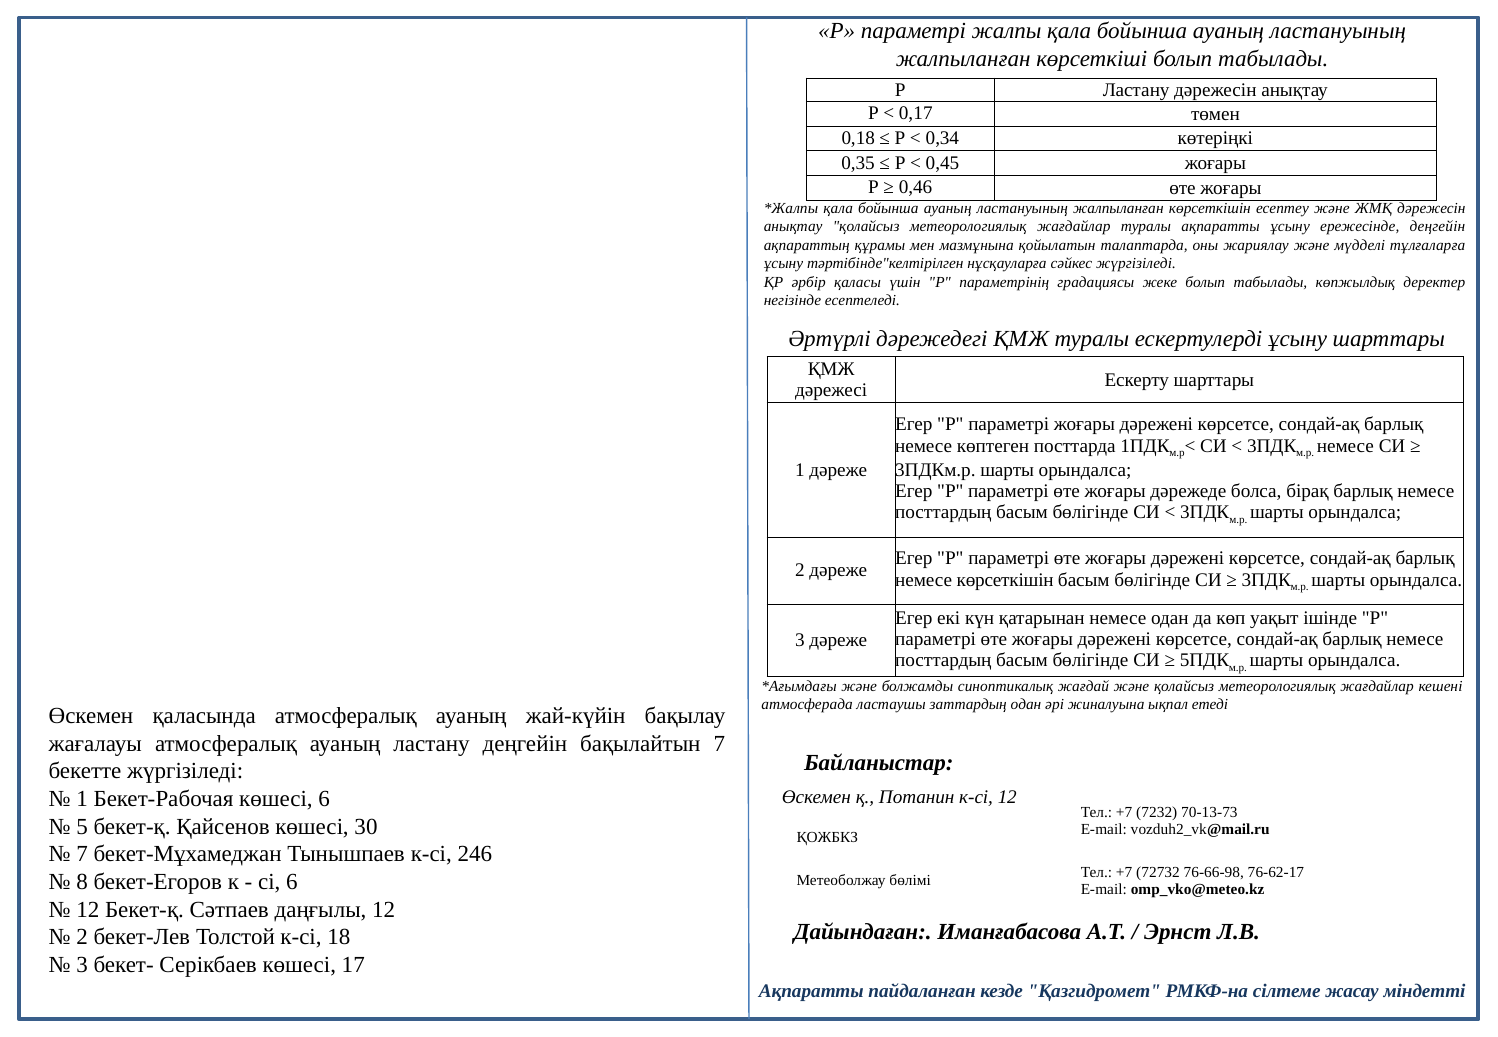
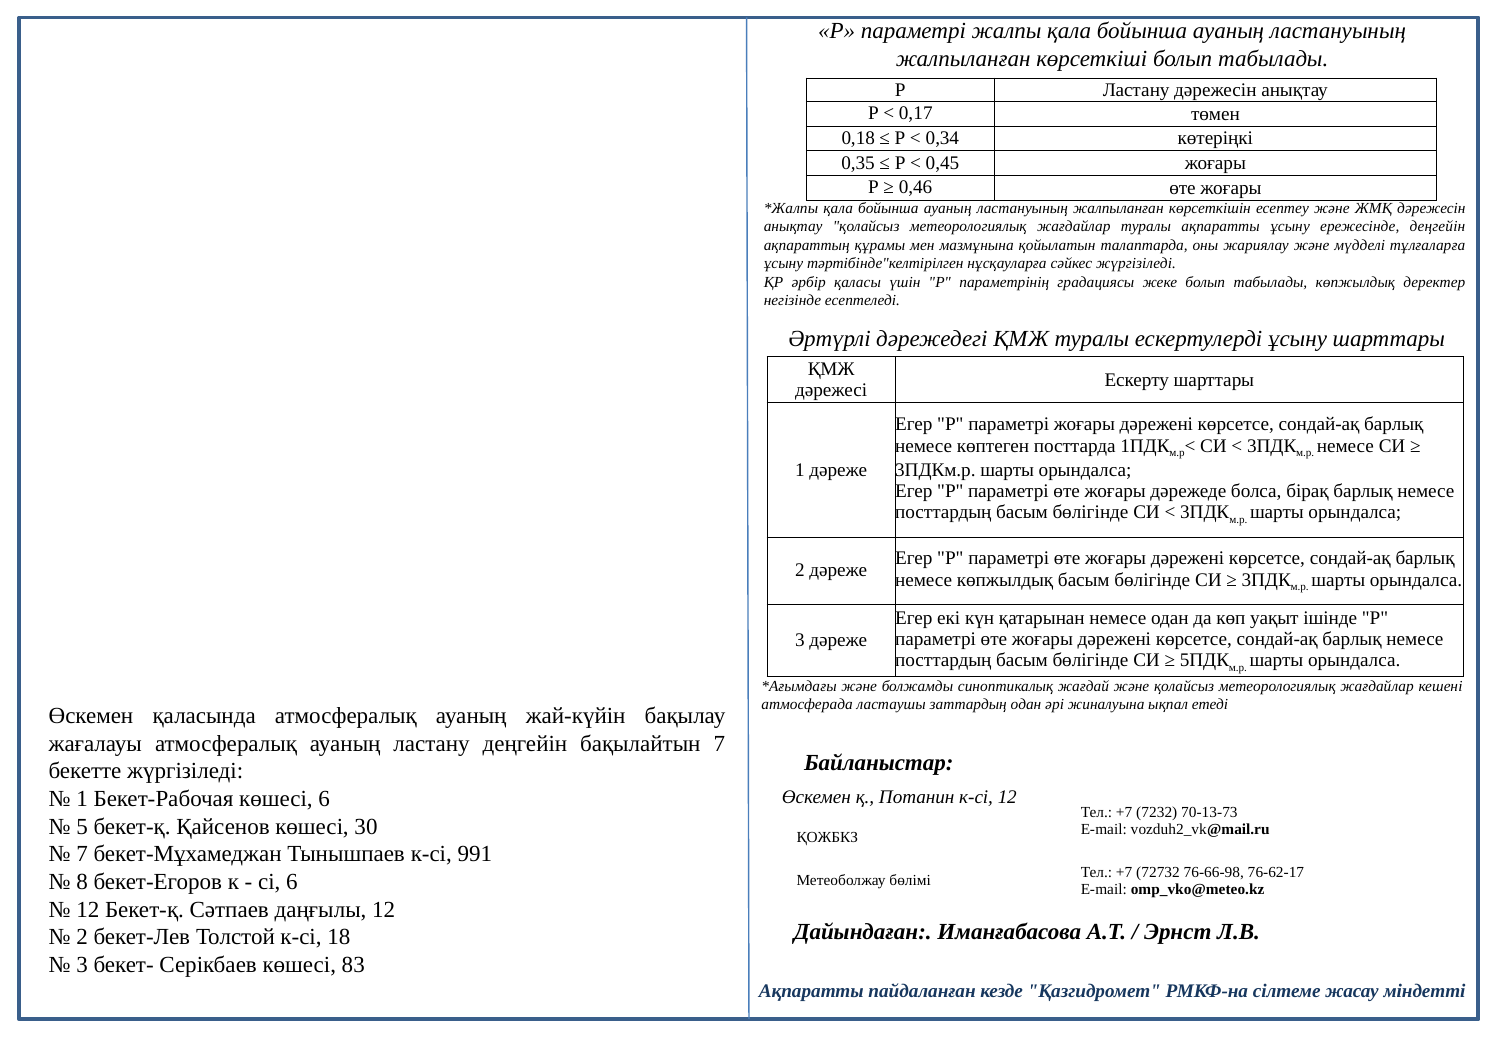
немесе көрсеткішін: көрсеткішін -> көпжылдық (1005, 580)
246: 246 -> 991 (475, 854)
17: 17 -> 83 (353, 965)
